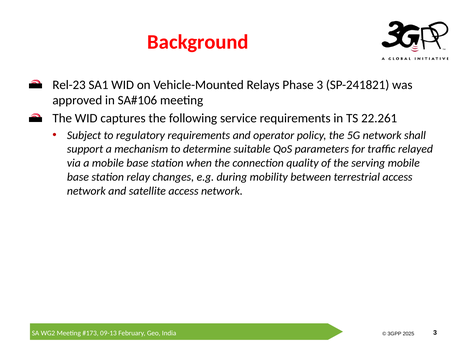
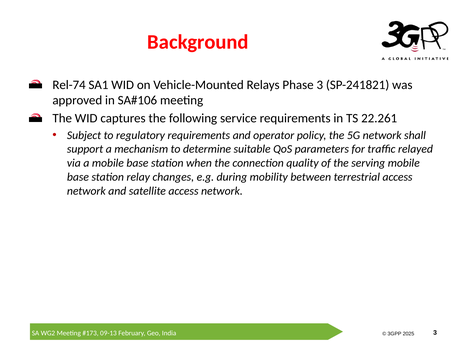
Rel-23: Rel-23 -> Rel-74 (69, 85)
